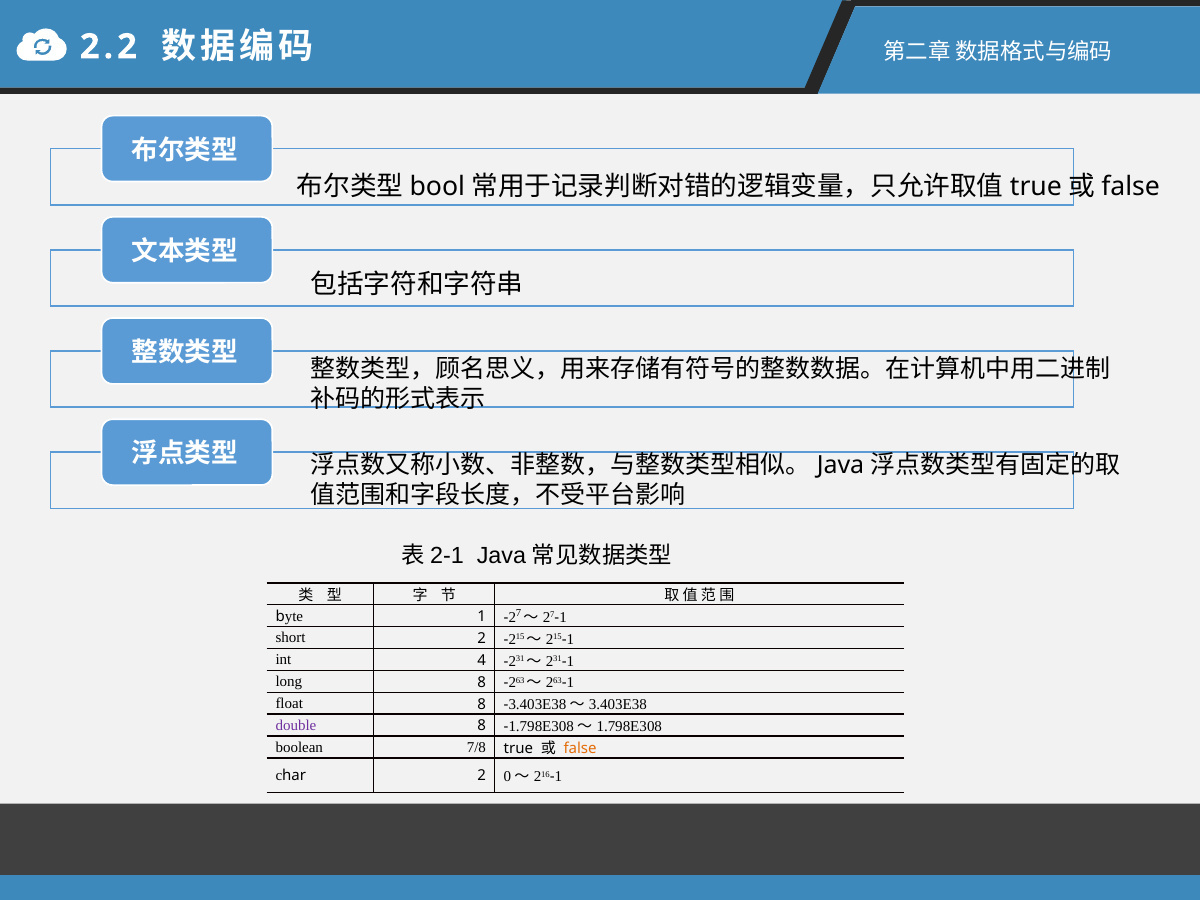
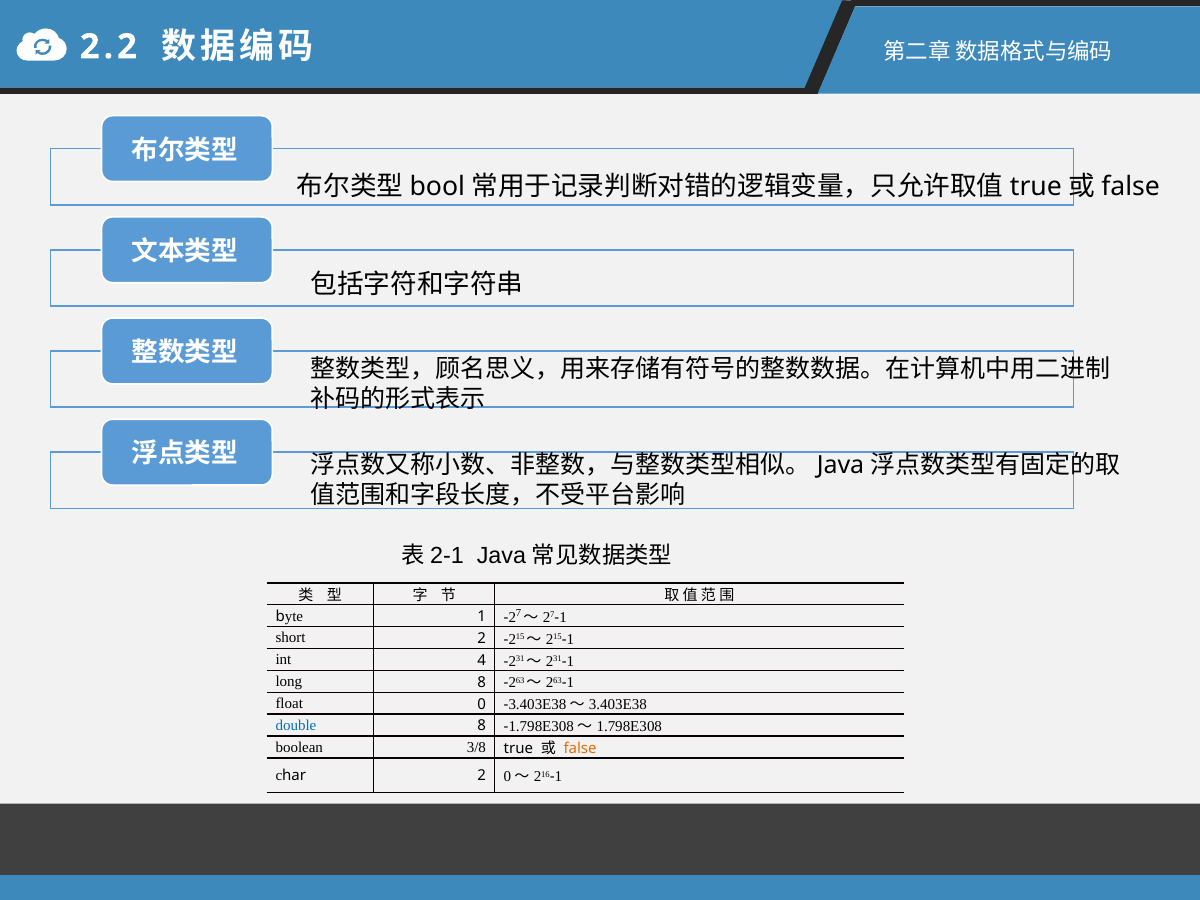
float 8: 8 -> 0 (482, 704)
double colour: purple -> blue (296, 725)
7/8: 7/8 -> 3/8 (476, 747)
